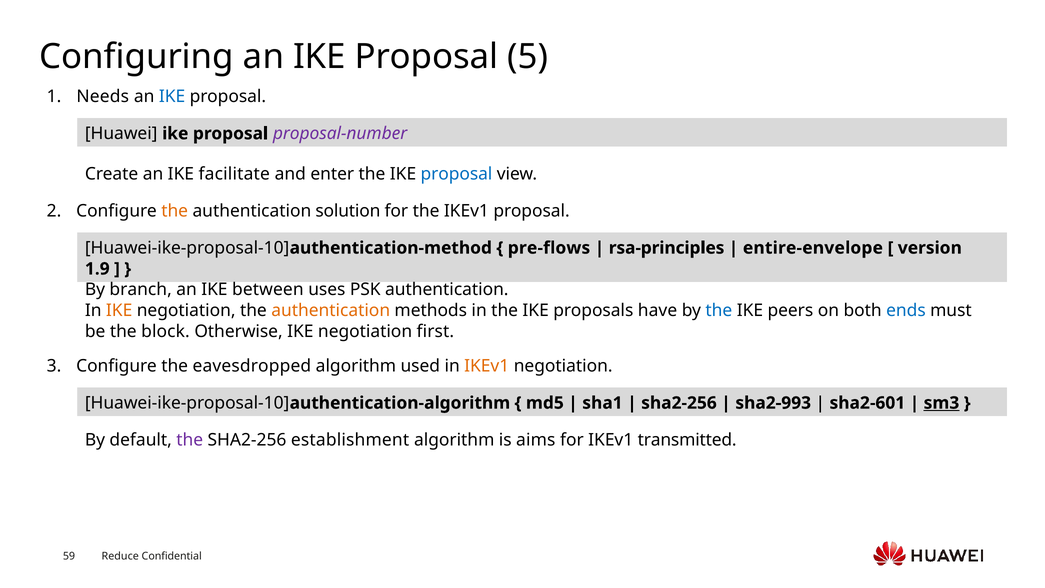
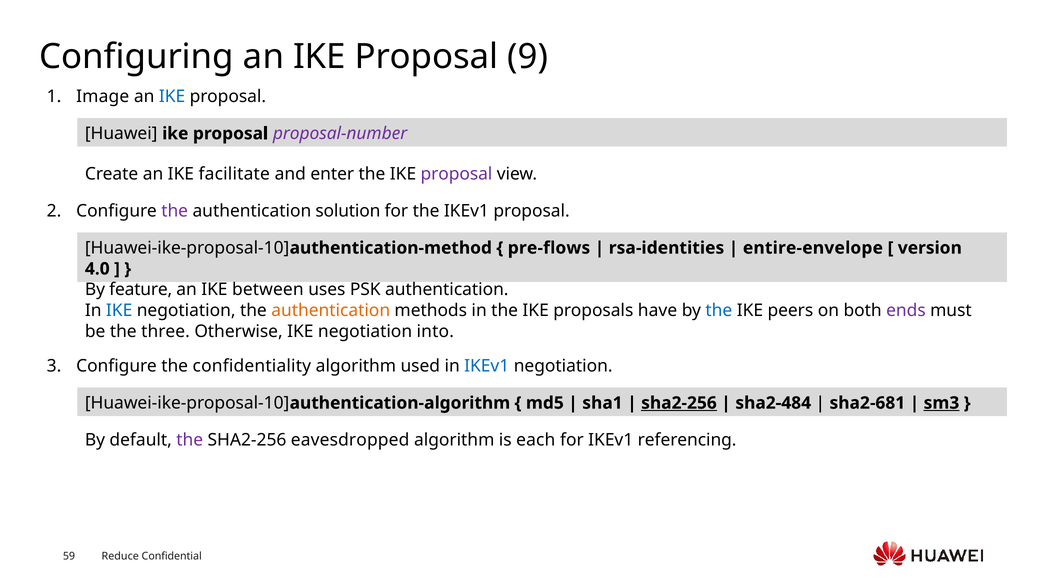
5: 5 -> 9 (528, 57)
Needs: Needs -> Image (103, 96)
proposal colour: blue -> purple (456, 174)
the colour: orange -> purple (175, 211)
rsa-principles: rsa-principles -> rsa-identities (667, 248)
1.9: 1.9 -> 4.0 (97, 269)
branch: branch -> feature (141, 290)
IKE colour: orange -> blue (119, 311)
ends colour: blue -> purple (906, 311)
block: block -> three (166, 331)
first: first -> into (435, 331)
eavesdropped: eavesdropped -> confidentiality (252, 366)
IKEv1 colour: orange -> blue (487, 366)
sha2-256 underline: none -> present (679, 403)
sha2-993: sha2-993 -> sha2-484 (773, 403)
sha2-601: sha2-601 -> sha2-681 (867, 403)
establishment: establishment -> eavesdropped (350, 440)
aims: aims -> each (536, 440)
transmitted: transmitted -> referencing (687, 440)
